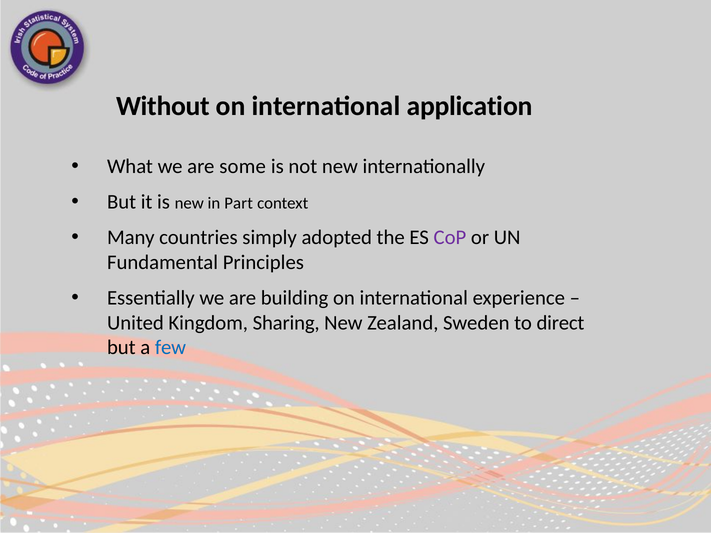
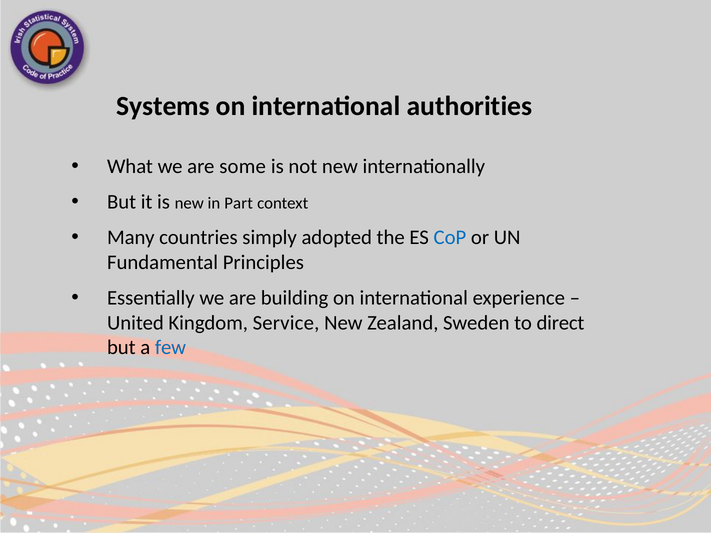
Without: Without -> Systems (163, 106)
application: application -> authorities (469, 106)
CoP colour: purple -> blue (450, 238)
Sharing: Sharing -> Service (286, 323)
